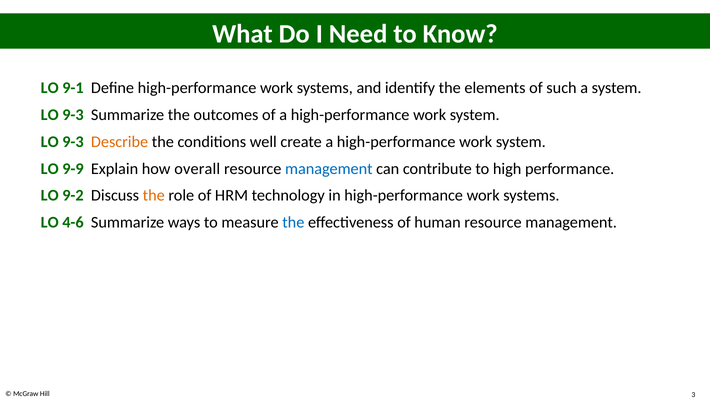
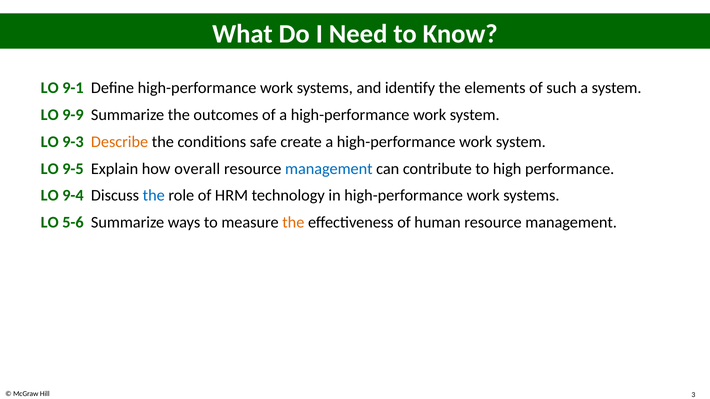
9-3: 9-3 -> 9-9 (73, 115)
well: well -> safe (263, 142)
9-9: 9-9 -> 9-5 (73, 169)
9-2: 9-2 -> 9-4 (73, 196)
the colour: orange -> blue (154, 196)
4-6: 4-6 -> 5-6 (73, 223)
the colour: blue -> orange (293, 223)
